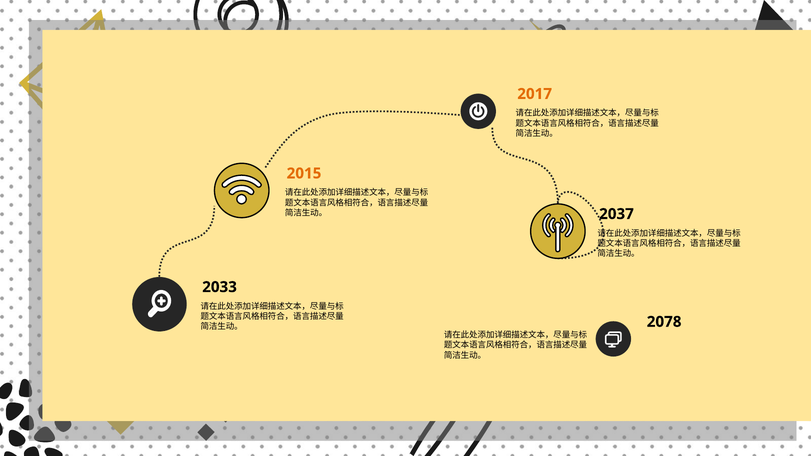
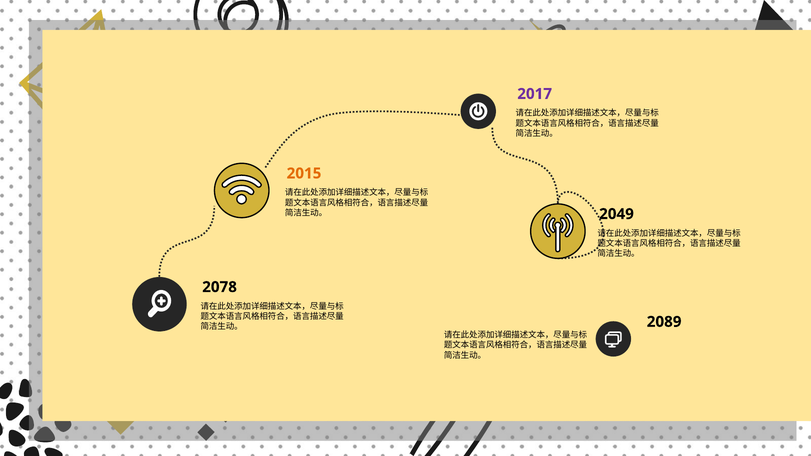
2017 colour: orange -> purple (535, 94)
2037: 2037 -> 2049 (616, 214)
2033: 2033 -> 2078 (220, 287)
2078: 2078 -> 2089 (664, 322)
